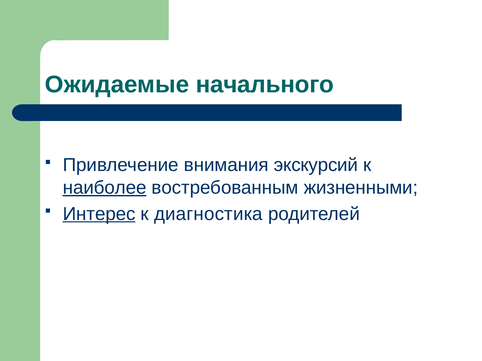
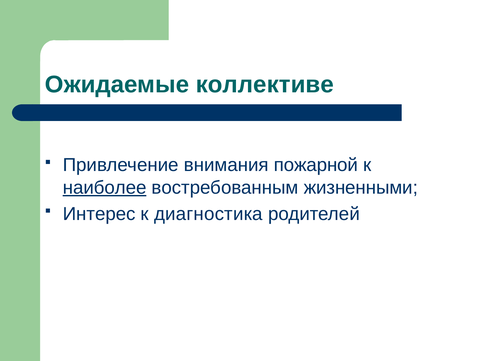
начального: начального -> коллективе (265, 85)
экскурсий: экскурсий -> пожарной (316, 165)
Интерес underline: present -> none (99, 214)
